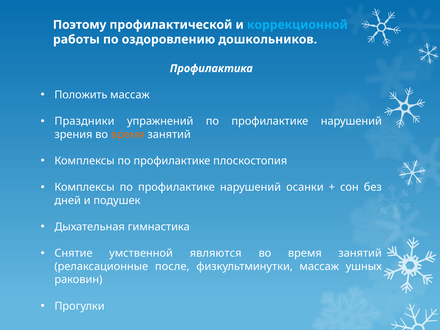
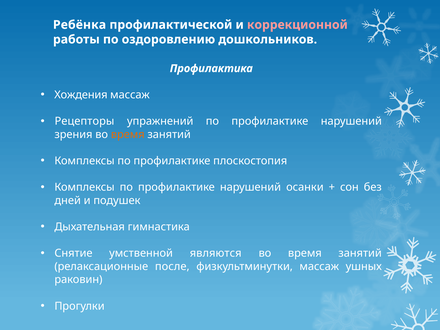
Поэтому: Поэтому -> Ребёнка (80, 25)
коррекционной colour: light blue -> pink (297, 25)
Положить: Положить -> Хождения (81, 95)
Праздники: Праздники -> Рецепторы (84, 121)
